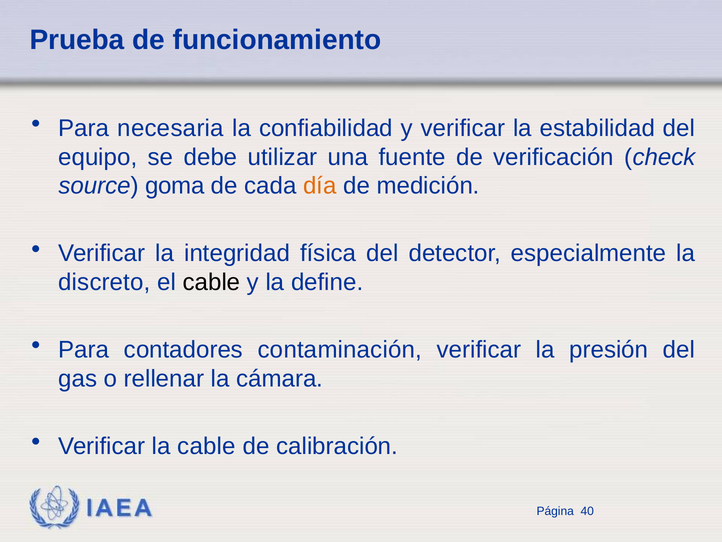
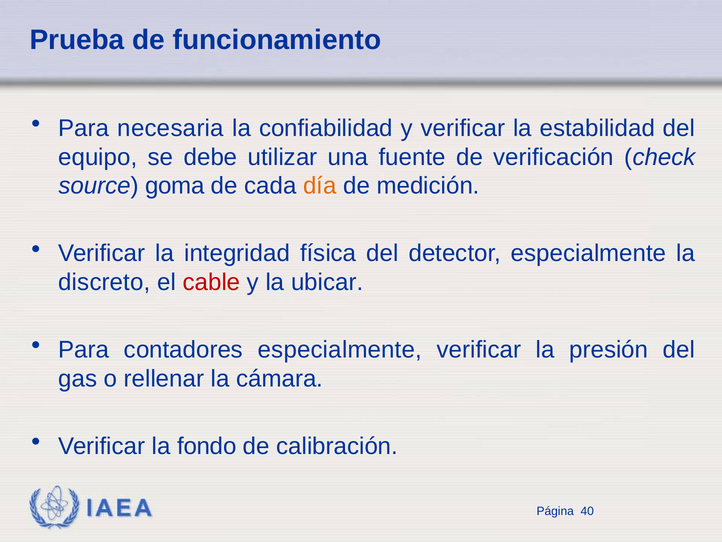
cable colour: black -> red (211, 282)
define: define -> ubicar (327, 282)
contadores contaminación: contaminación -> especialmente (340, 349)
la cable: cable -> fondo (207, 446)
